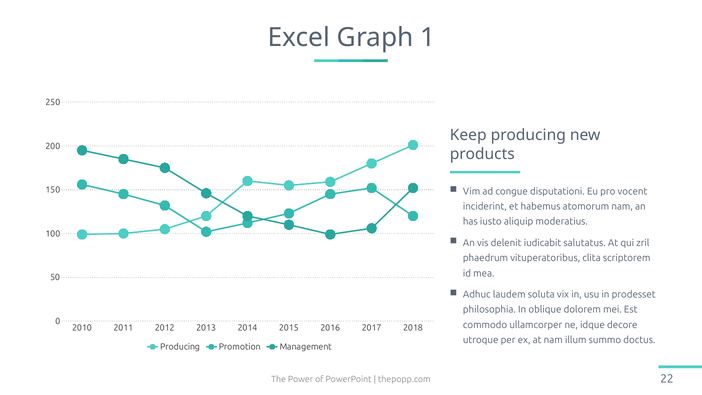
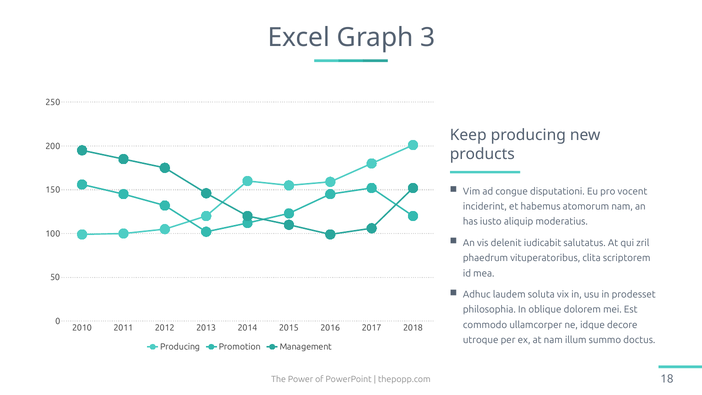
1: 1 -> 3 (428, 38)
22: 22 -> 18 (667, 379)
